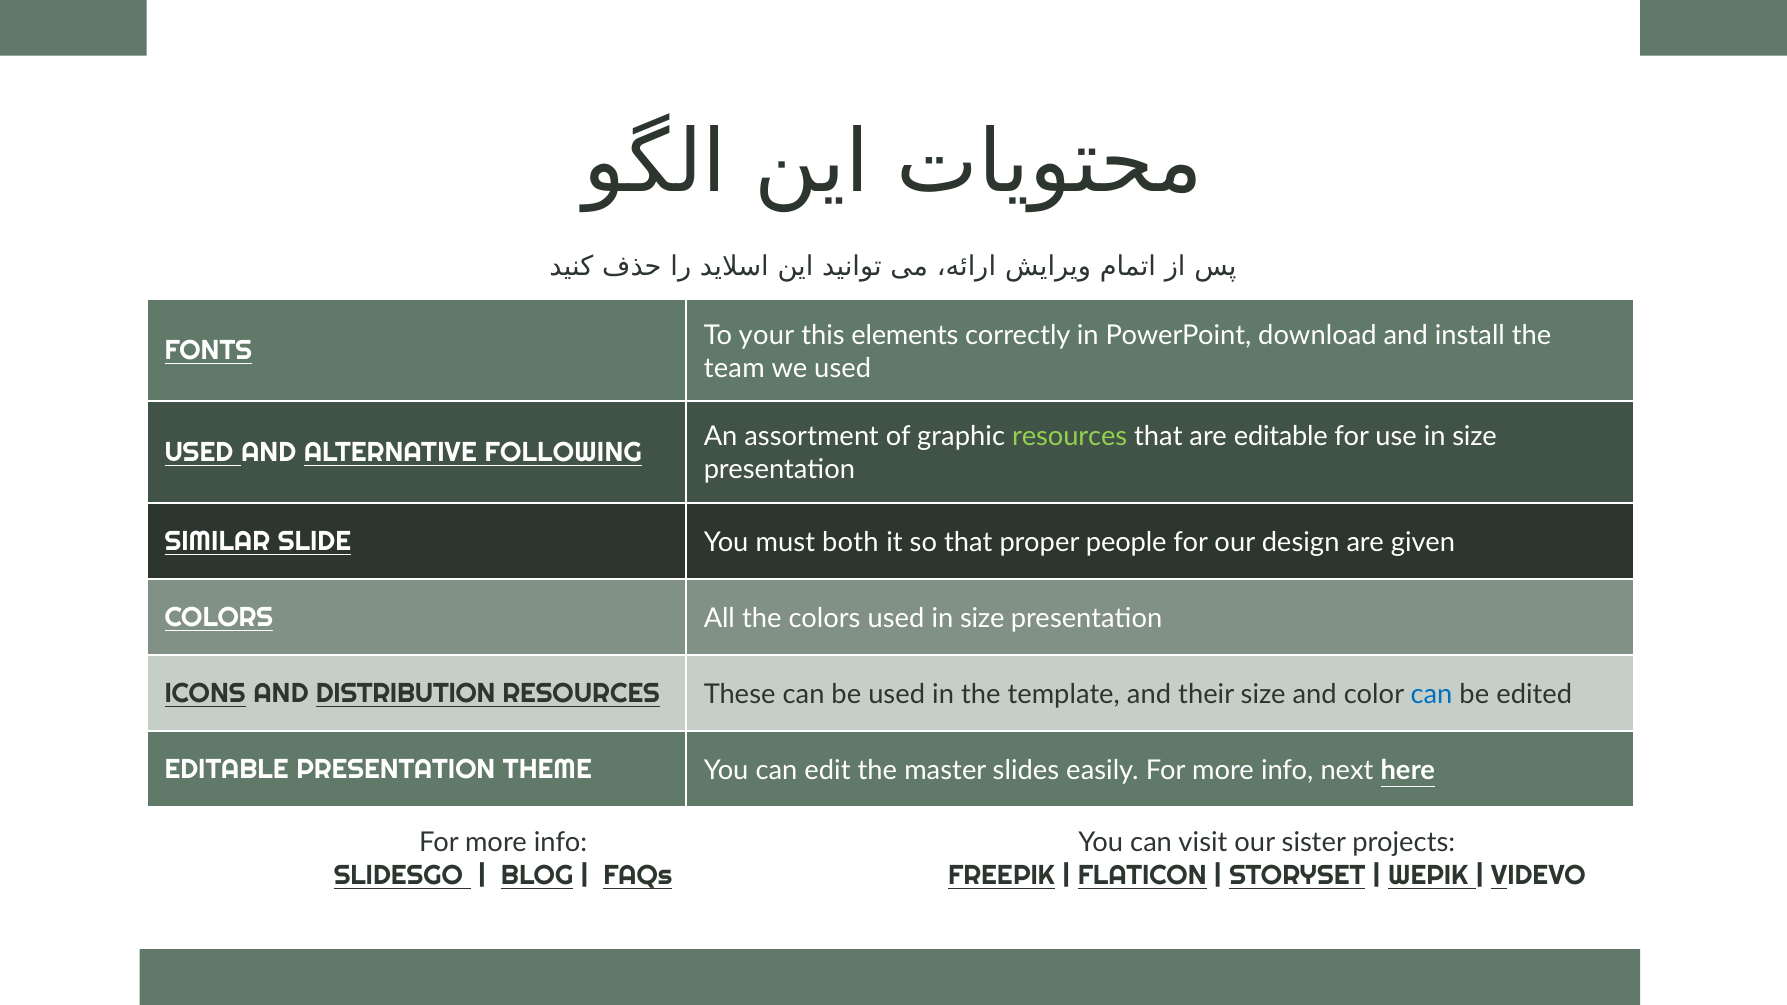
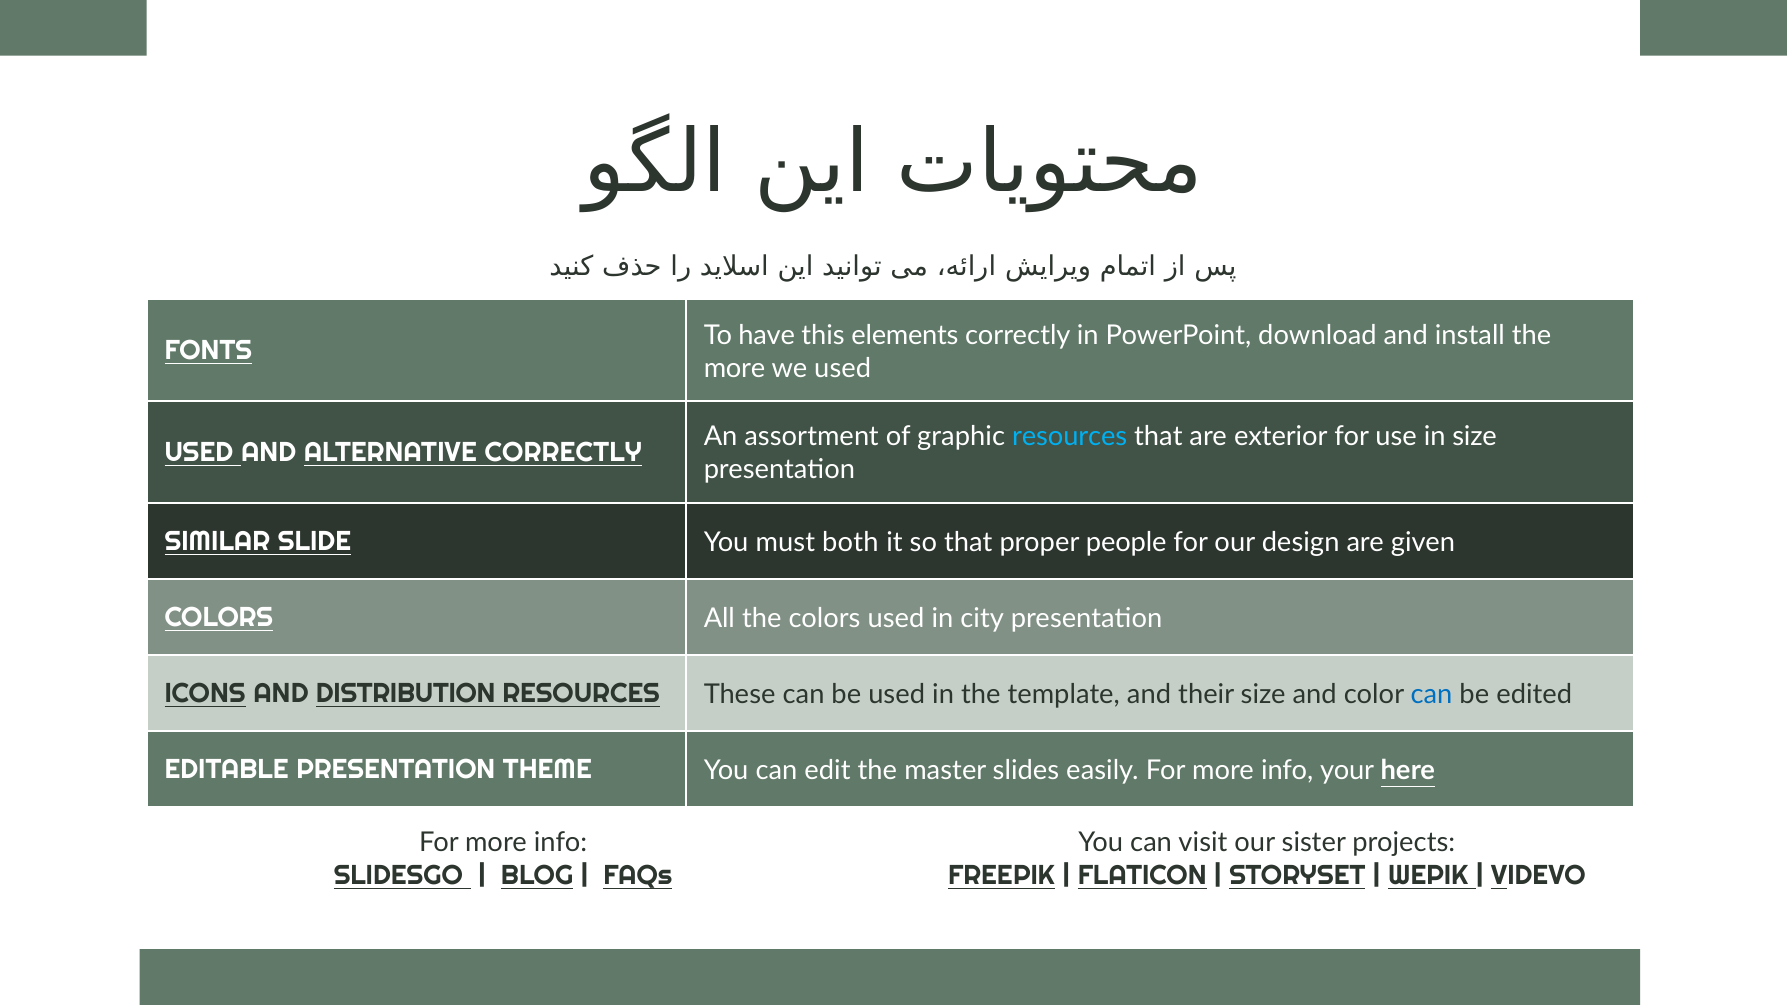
your: your -> have (767, 335)
team: team -> more (735, 368)
resources colour: light green -> light blue (1070, 437)
are editable: editable -> exterior (1281, 437)
ALTERNATIVE FOLLOWING: FOLLOWING -> CORRECTLY (563, 453)
used in size: size -> city (982, 618)
next: next -> your (1347, 771)
